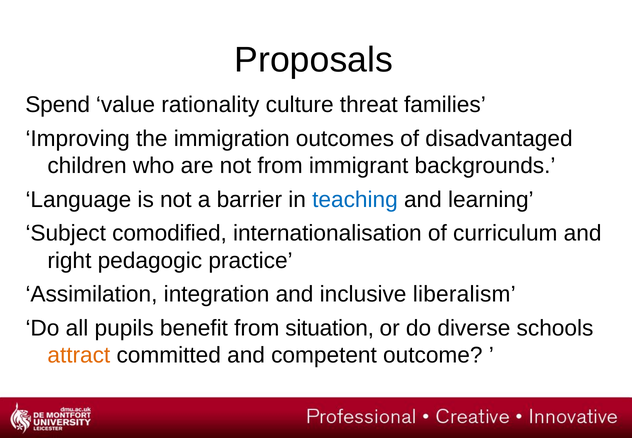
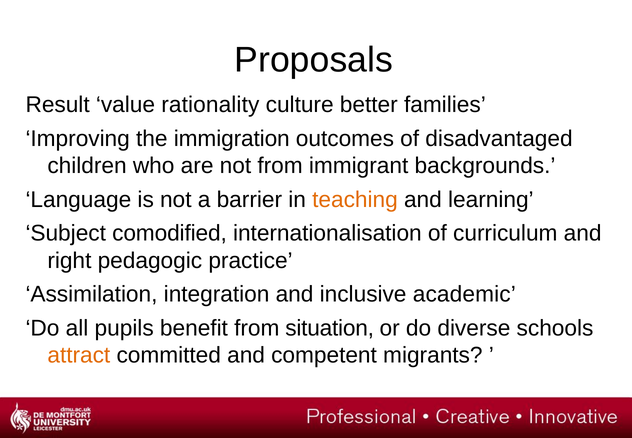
Spend: Spend -> Result (58, 105)
threat: threat -> better (369, 105)
teaching colour: blue -> orange (355, 199)
liberalism: liberalism -> academic (464, 294)
outcome: outcome -> migrants (433, 355)
